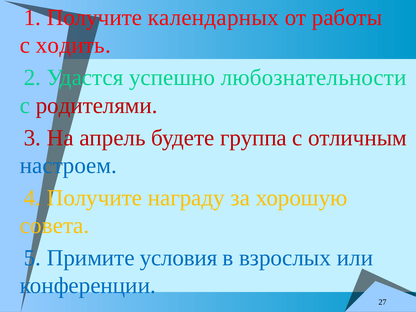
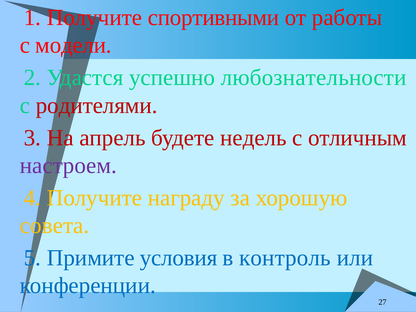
календарных: календарных -> спортивными (213, 18)
ходить: ходить -> модели (74, 45)
группа: группа -> недель (253, 138)
настроем colour: blue -> purple (68, 165)
взрослых: взрослых -> контроль (285, 258)
